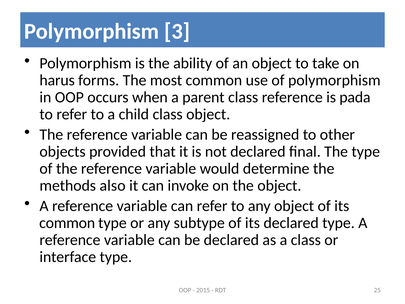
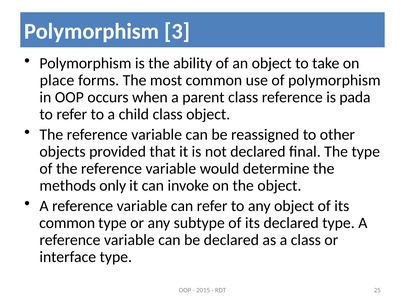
harus: harus -> place (57, 80)
also: also -> only (113, 186)
